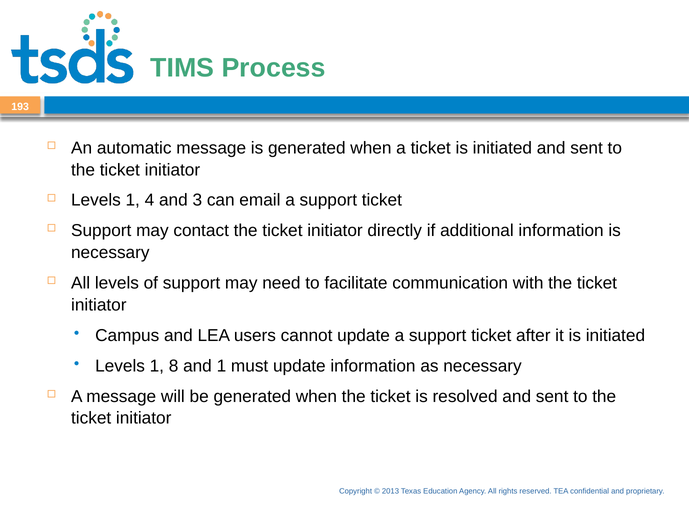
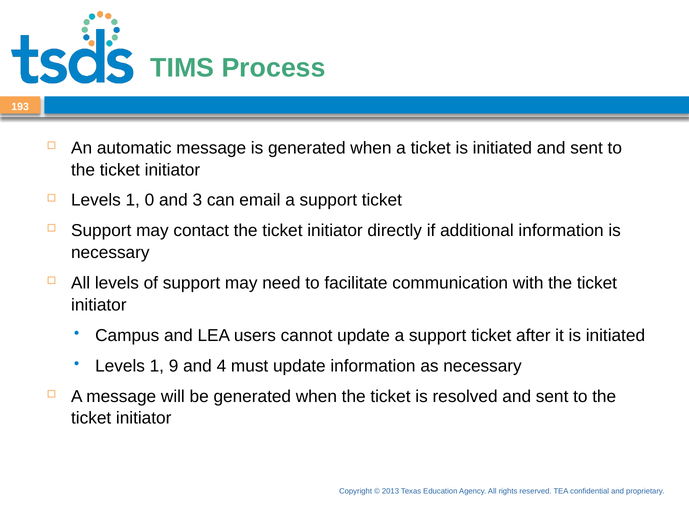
4: 4 -> 0 (150, 201)
8: 8 -> 9 (174, 366)
and 1: 1 -> 4 (221, 366)
